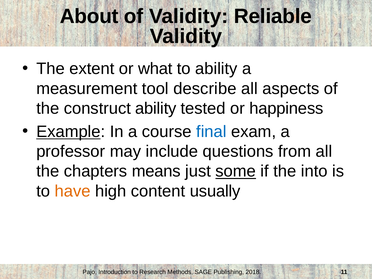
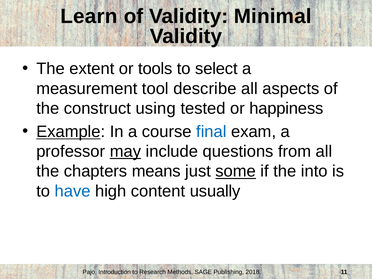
About: About -> Learn (89, 16)
Reliable: Reliable -> Minimal (273, 16)
what: what -> tools (155, 69)
to ability: ability -> select (216, 69)
construct ability: ability -> using (156, 108)
may underline: none -> present (125, 151)
have colour: orange -> blue (73, 191)
